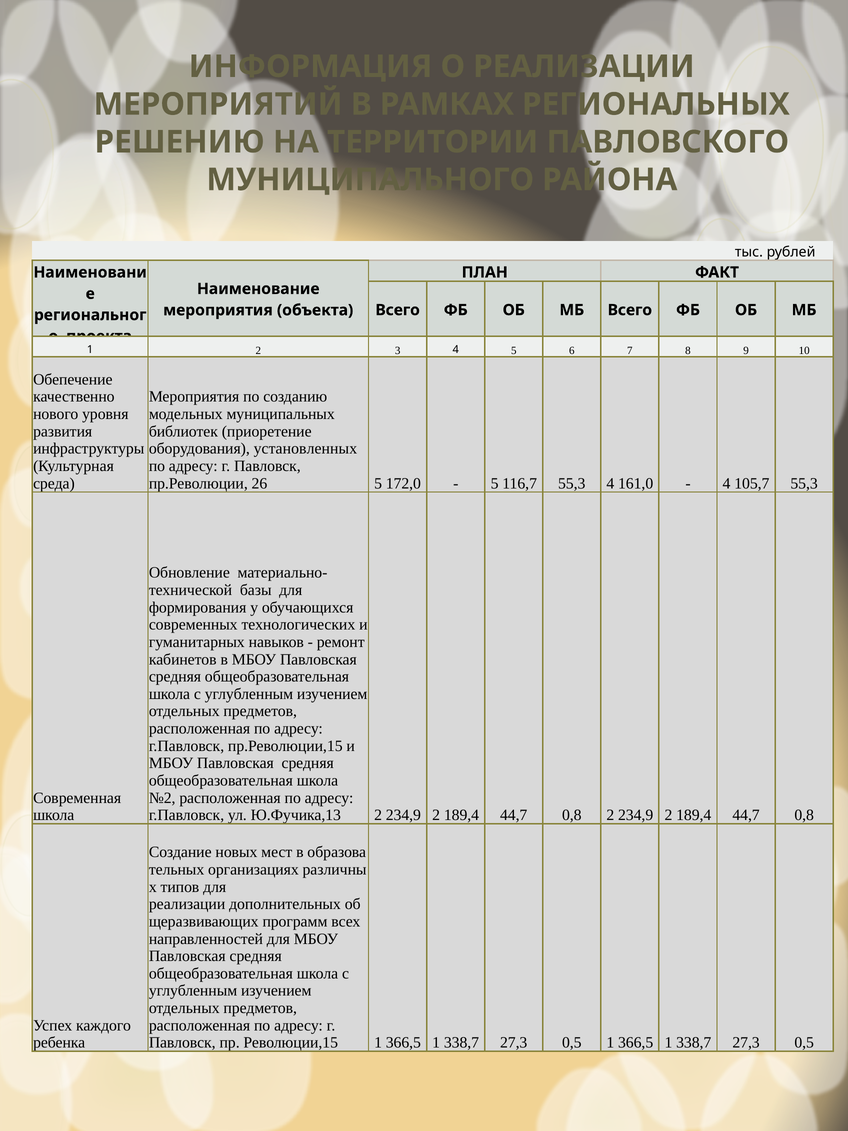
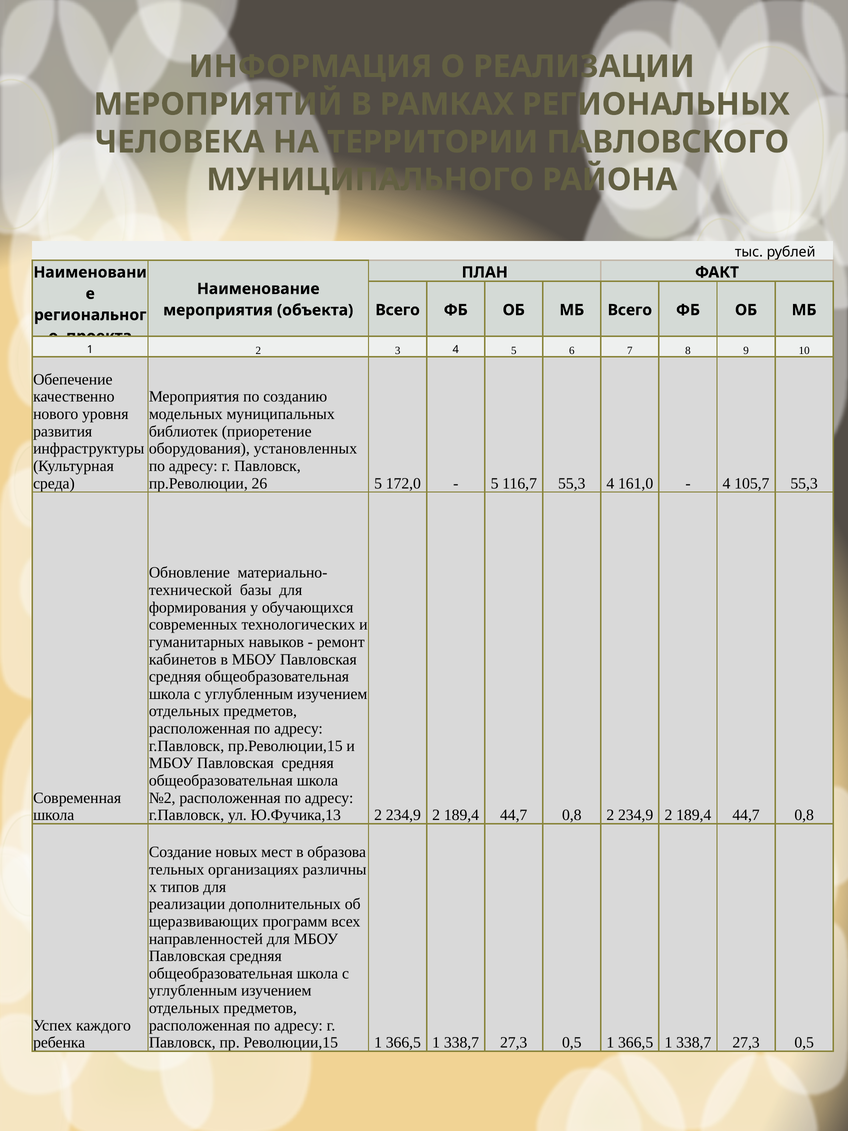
РЕШЕНИЮ: РЕШЕНИЮ -> ЧЕЛОВЕКА (180, 142)
